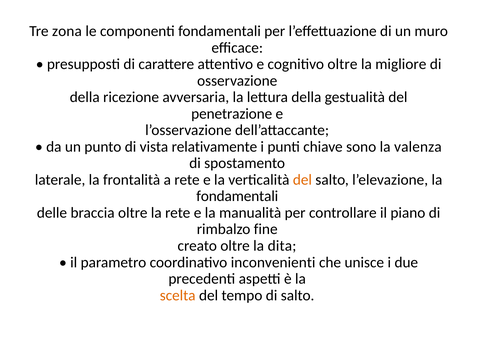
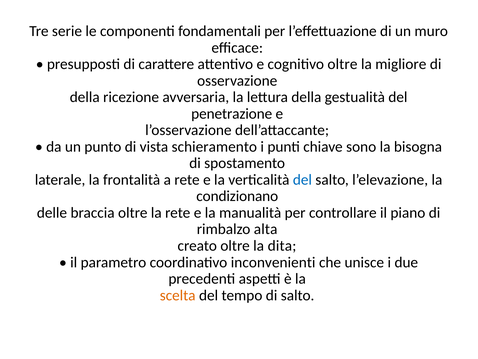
zona: zona -> serie (67, 31)
relativamente: relativamente -> schieramento (214, 147)
valenza: valenza -> bisogna (418, 147)
del colour: orange -> blue (302, 180)
fondamentali: fondamentali -> condizionano (237, 196)
fine: fine -> alta (266, 229)
